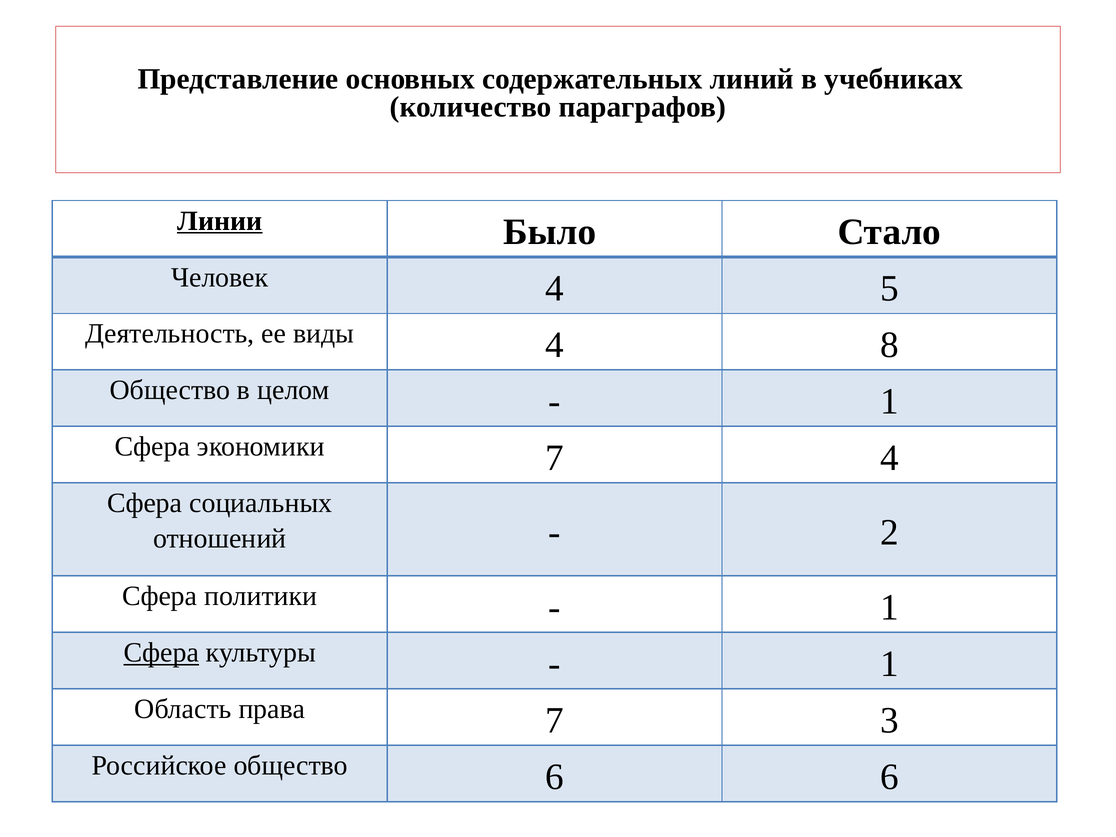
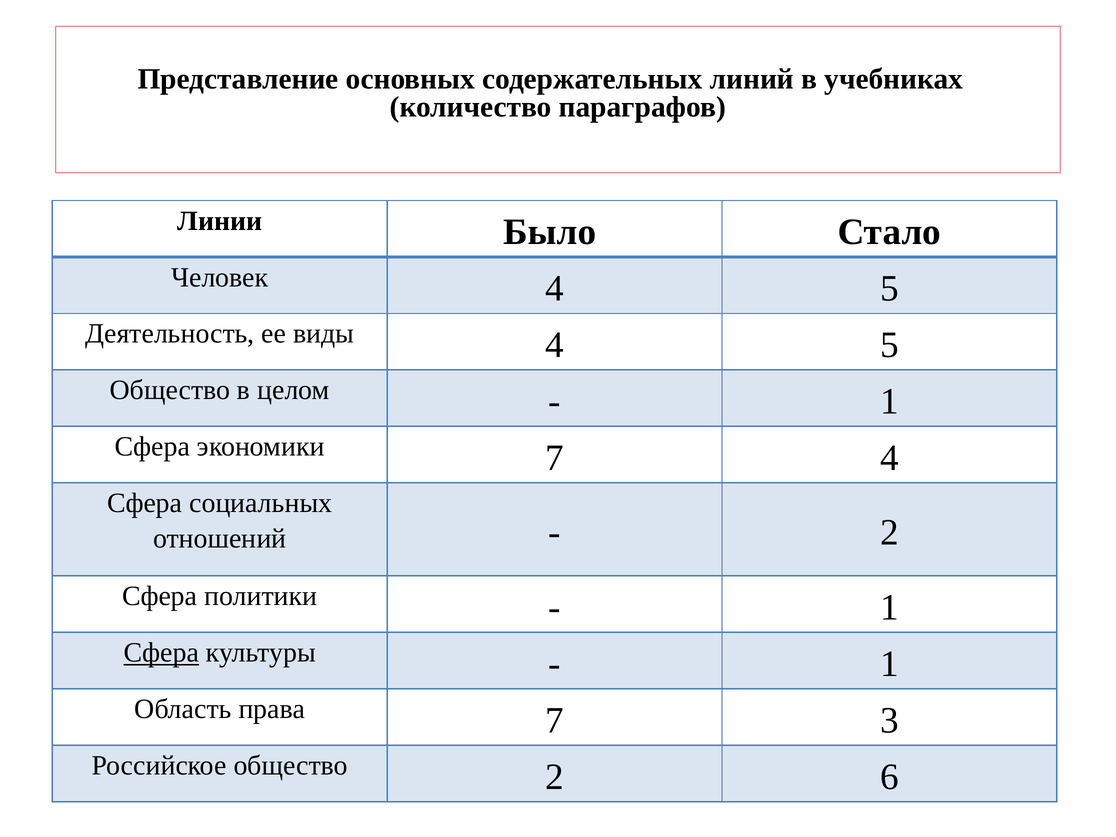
Линии underline: present -> none (220, 221)
виды 4 8: 8 -> 5 (889, 345)
общество 6: 6 -> 2 (555, 777)
